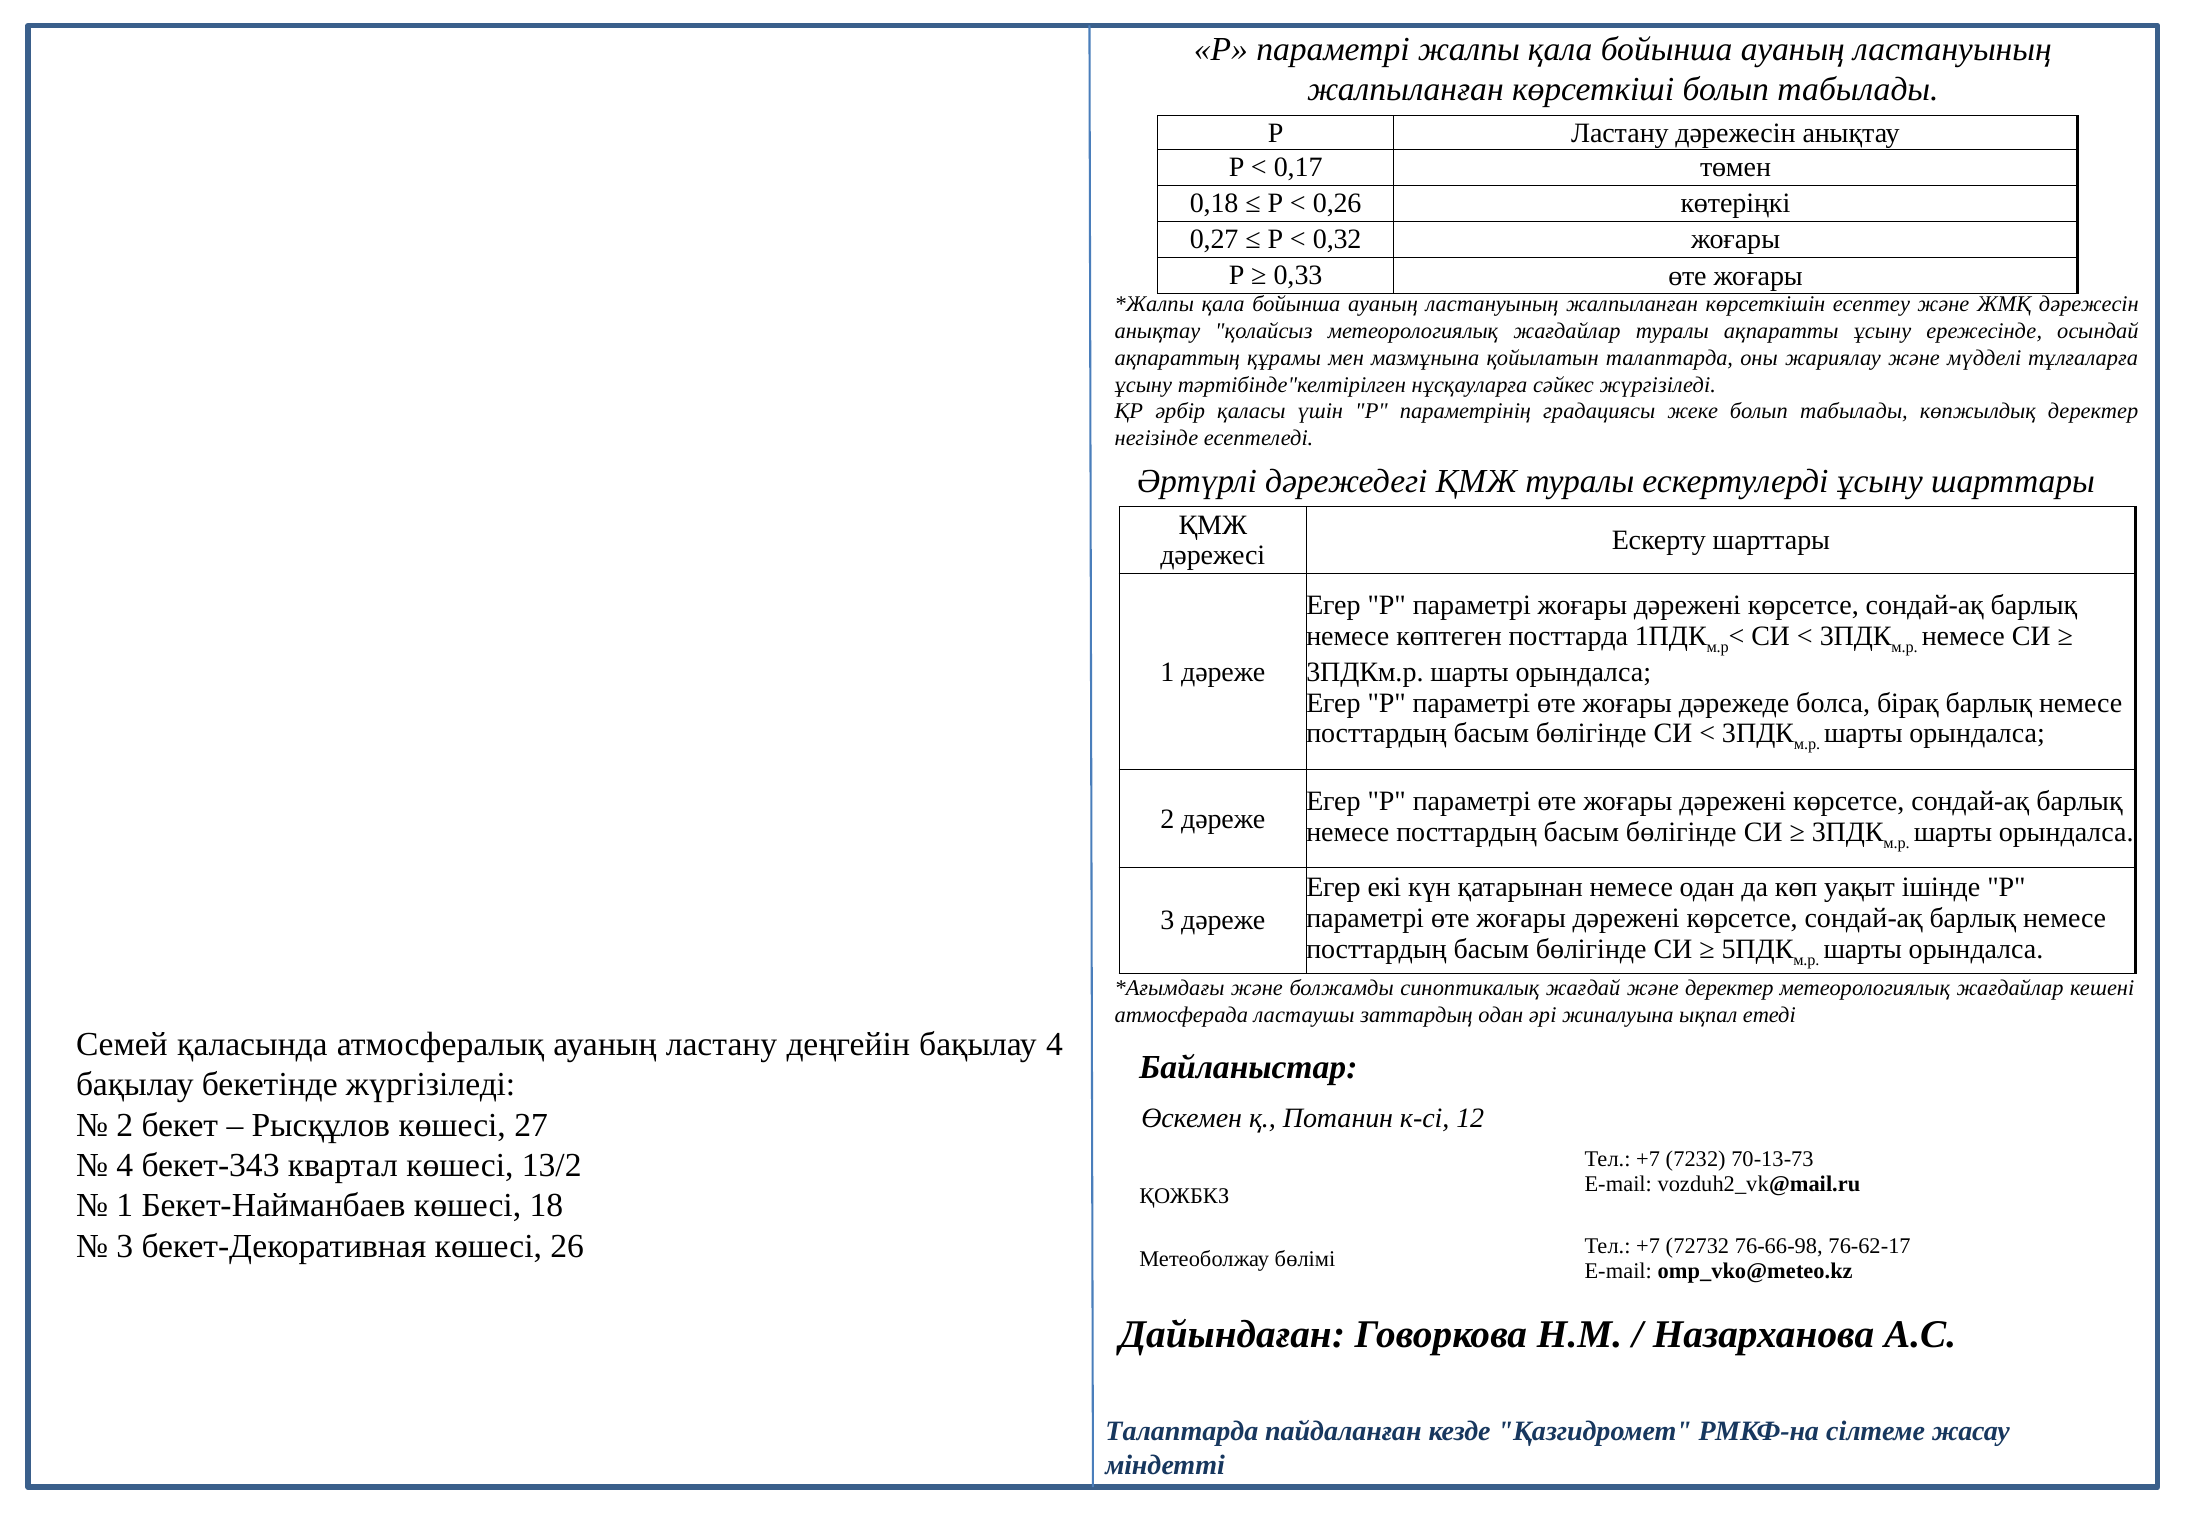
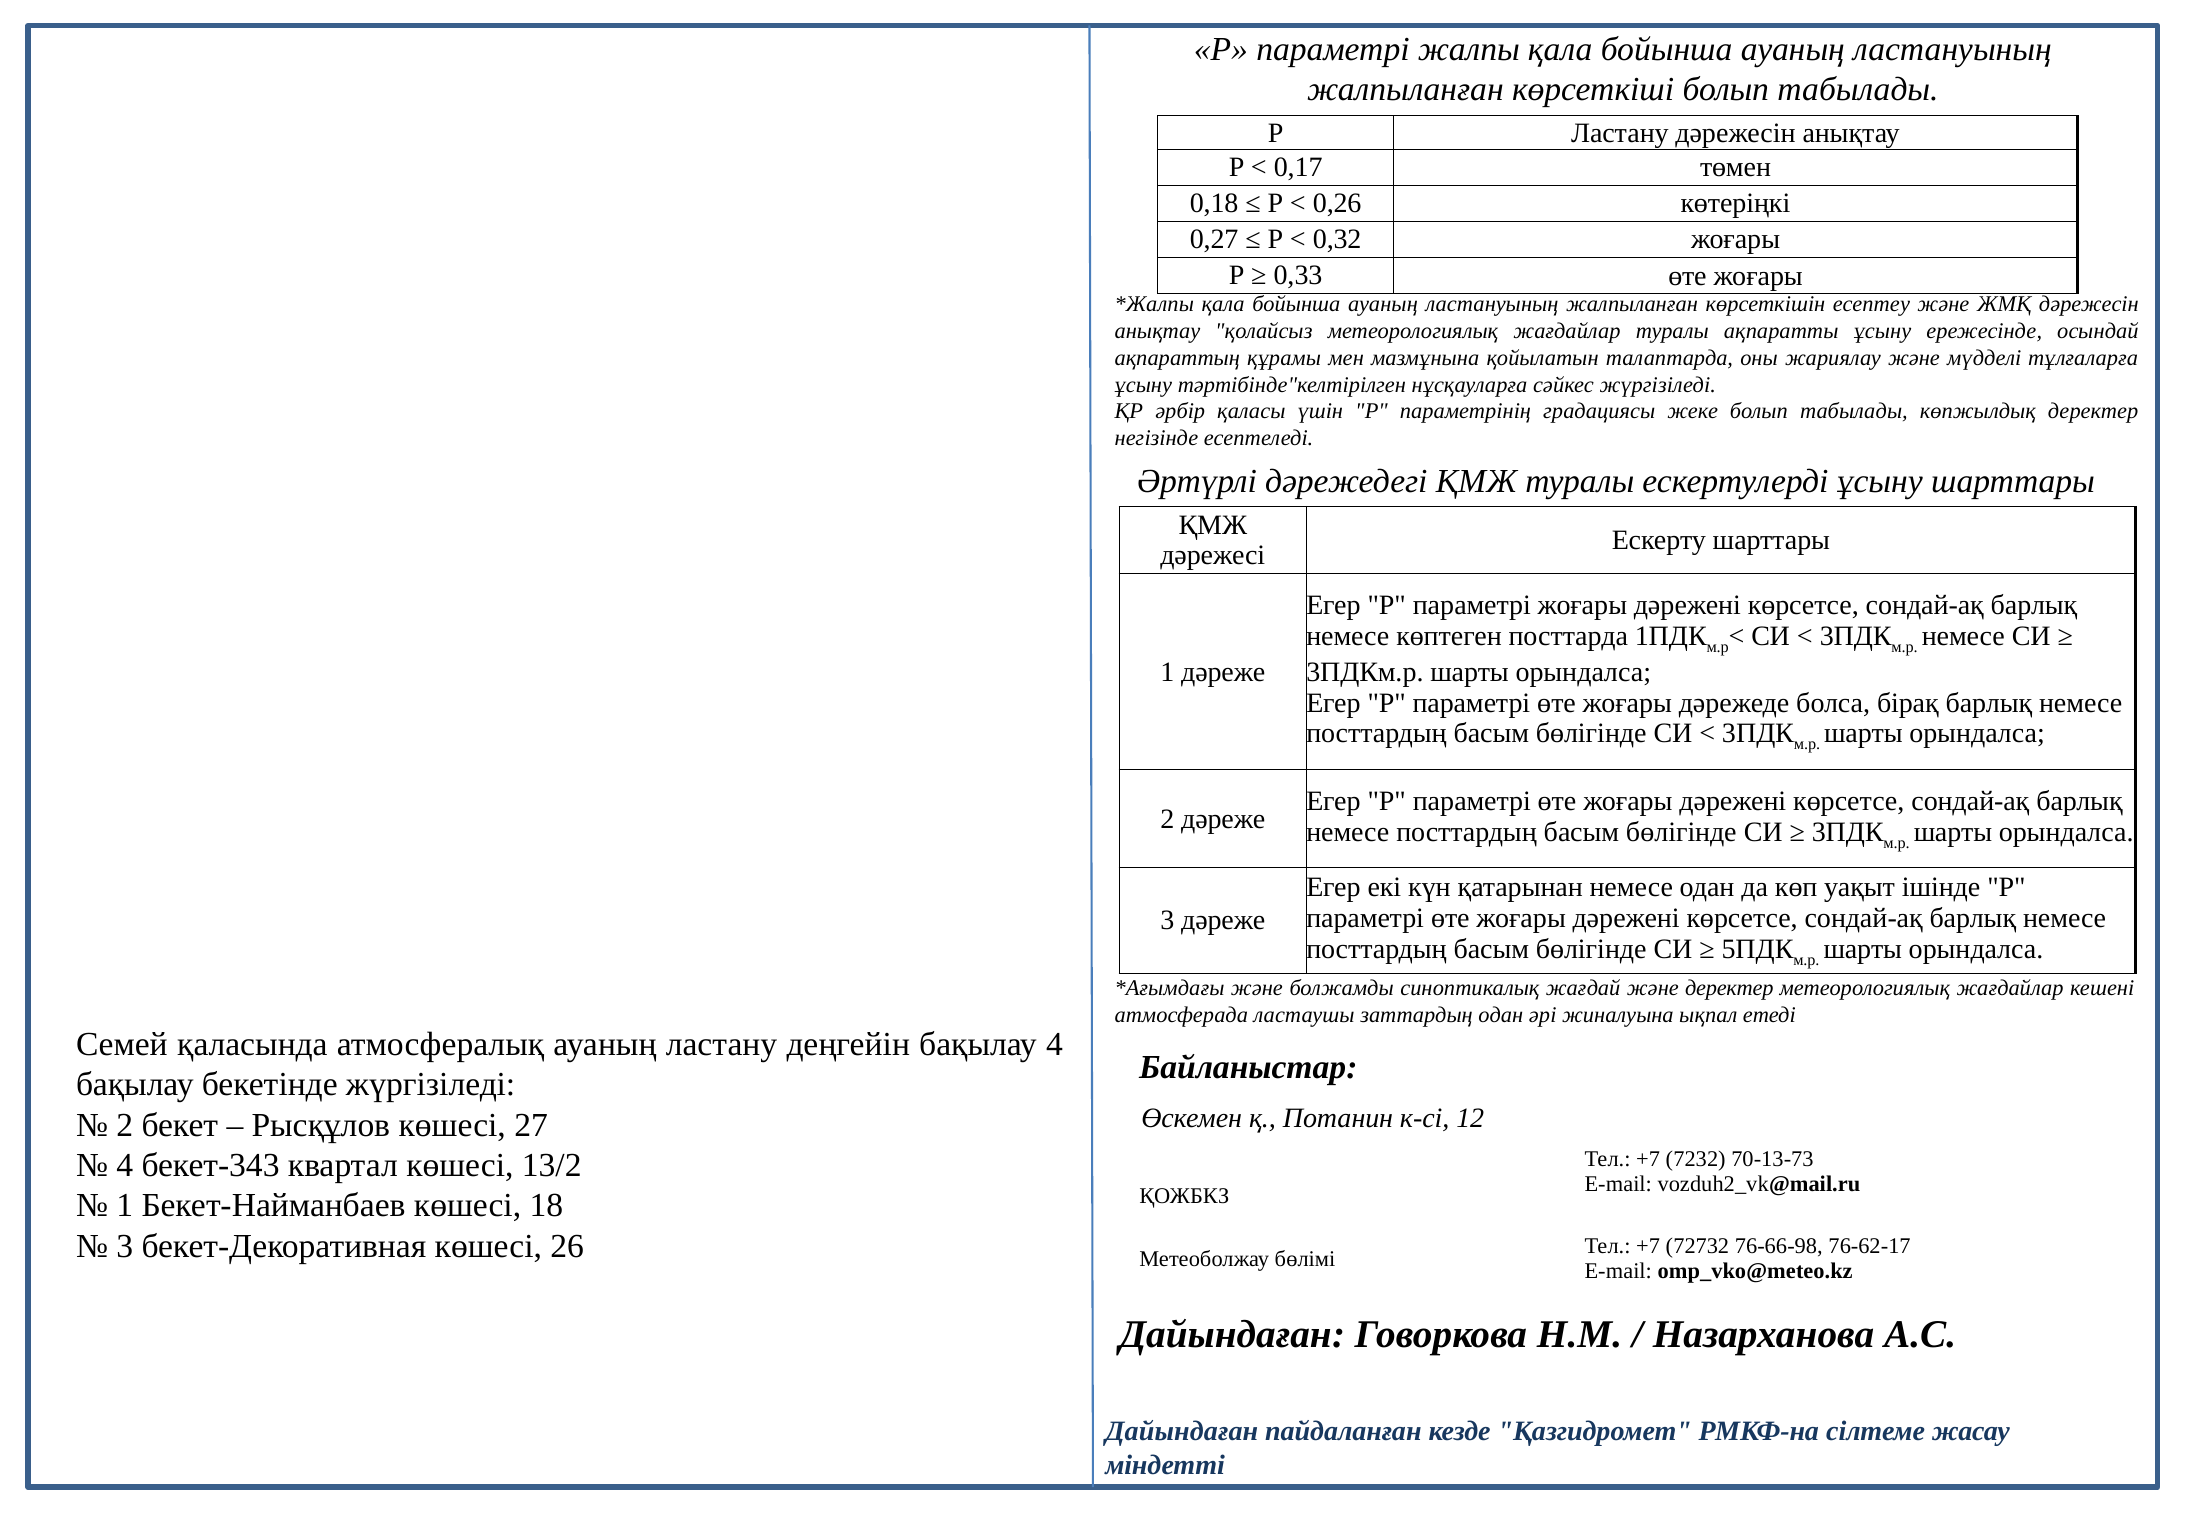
Талаптарда: Талаптарда -> Дайындаған (1182, 1432)
